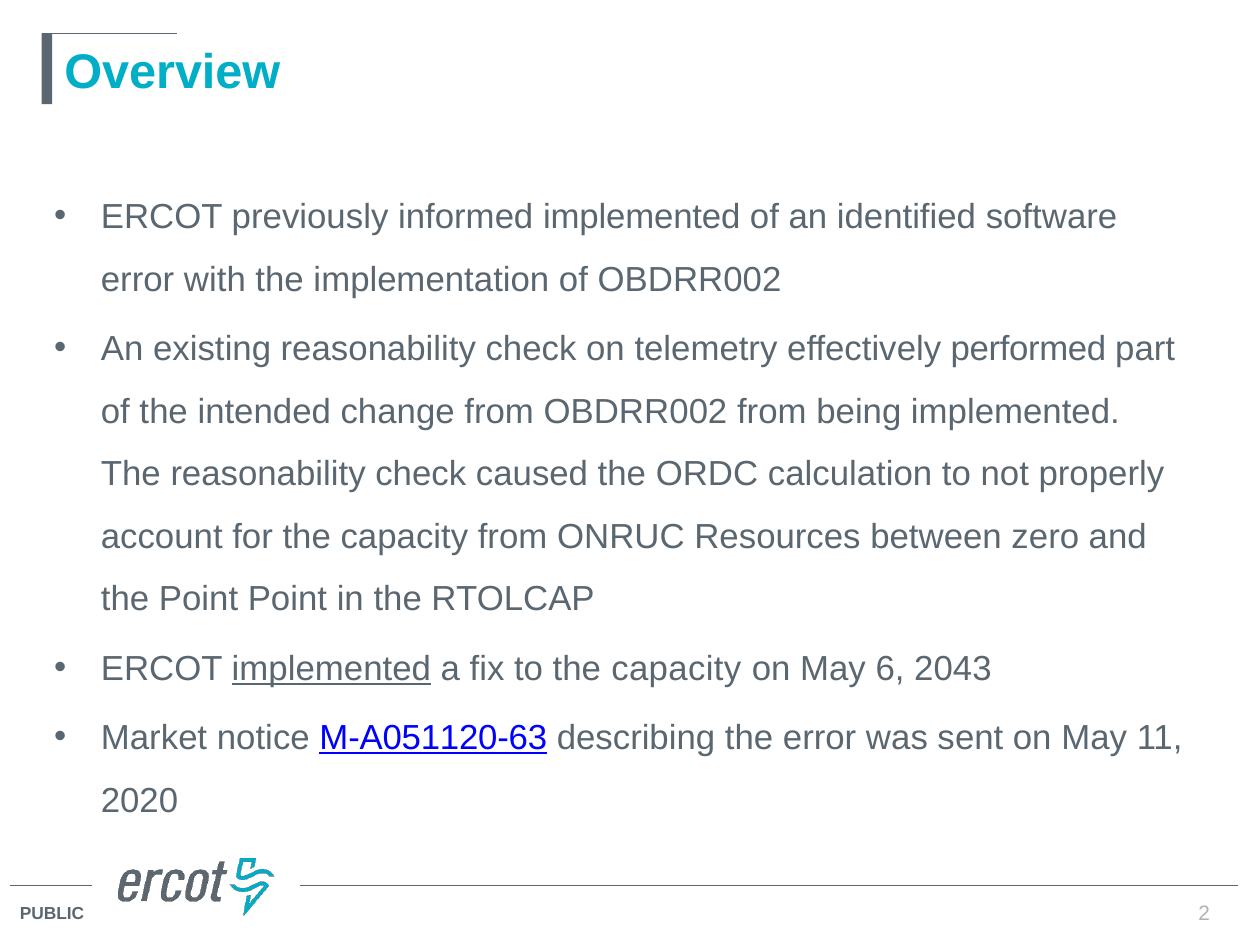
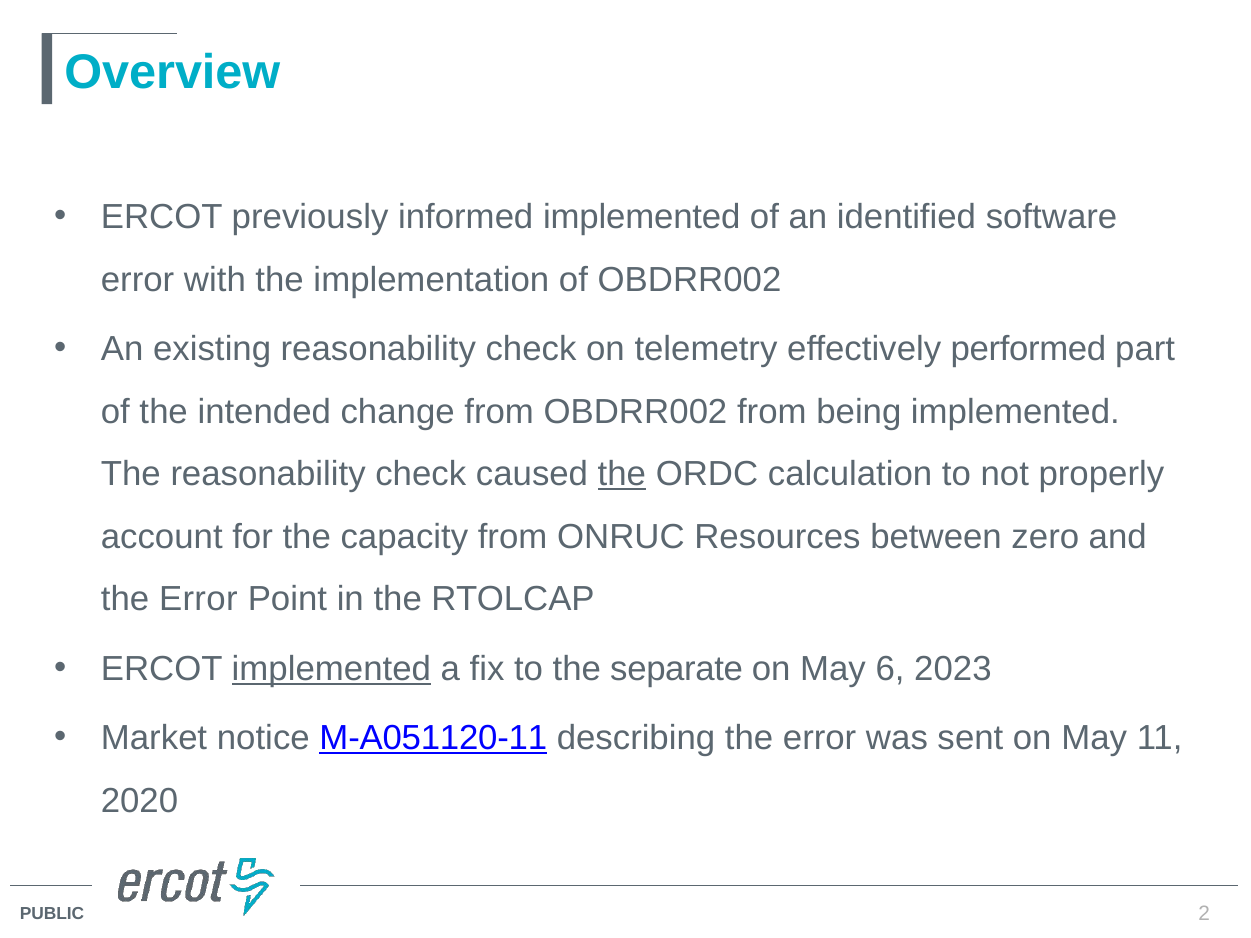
the underline: none -> present (622, 474)
Point: Point -> Error (198, 599)
to the capacity: capacity -> separate (677, 669)
2043: 2043 -> 2023 (953, 669)
M-A051120-63: M-A051120-63 -> M-A051120-11 (433, 738)
